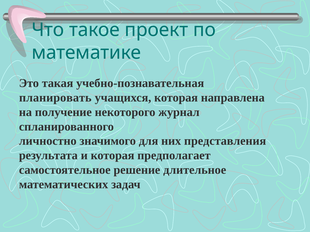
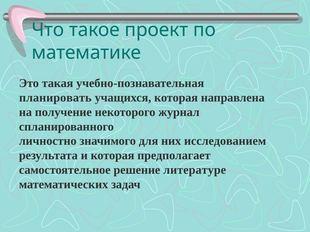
представления: представления -> исследованием (225, 141)
длительное: длительное -> литературе (195, 170)
